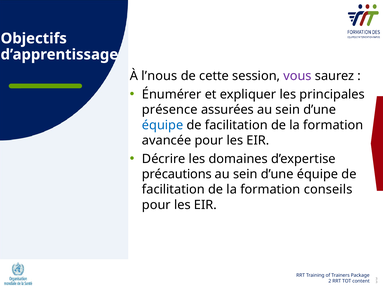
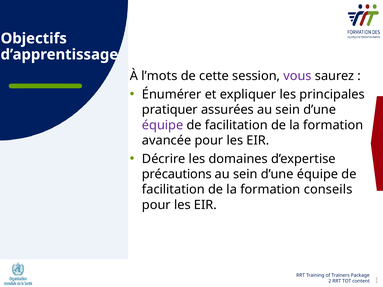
l’nous: l’nous -> l’mots (159, 76)
présence: présence -> pratiquer (170, 110)
équipe colour: blue -> purple (163, 125)
